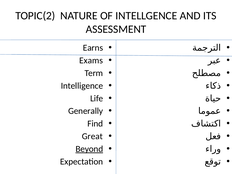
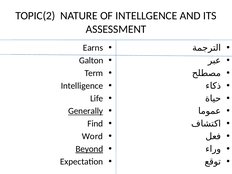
Exams: Exams -> Galton (91, 60)
Generally underline: none -> present (86, 111)
Great: Great -> Word (92, 136)
